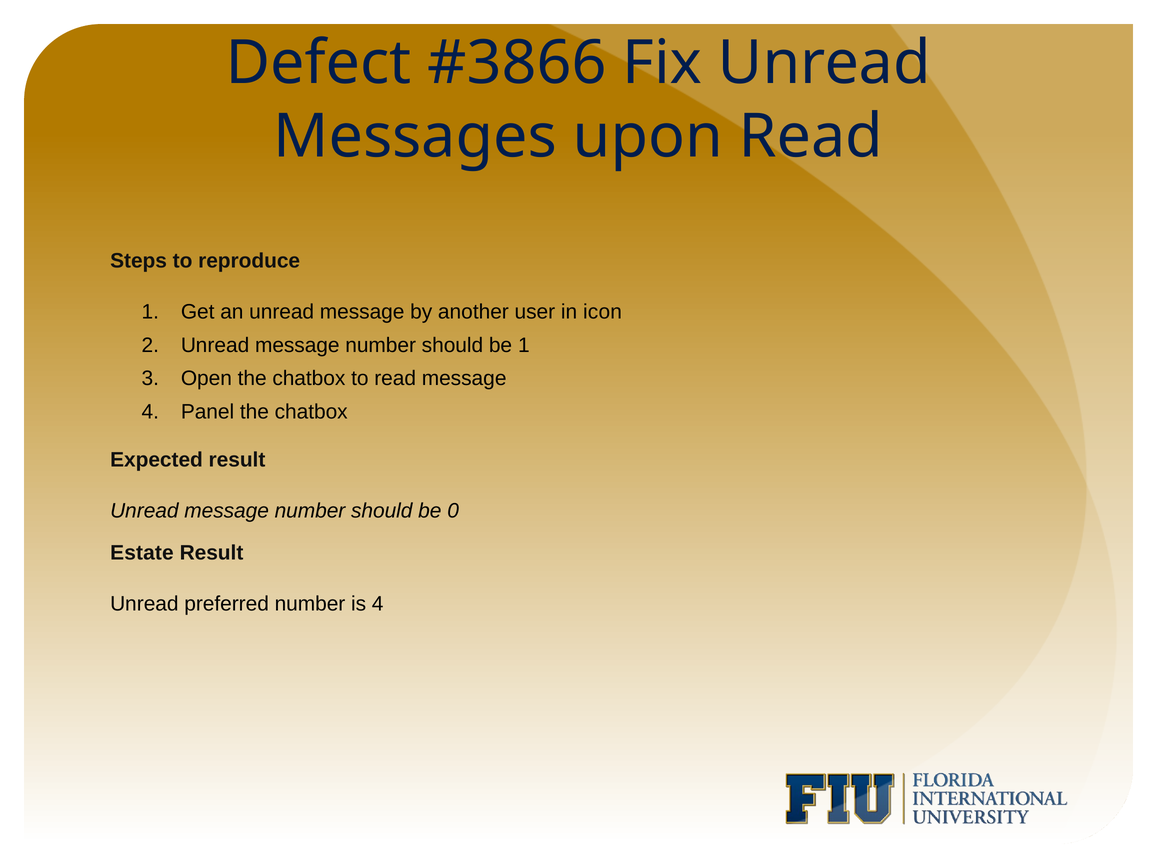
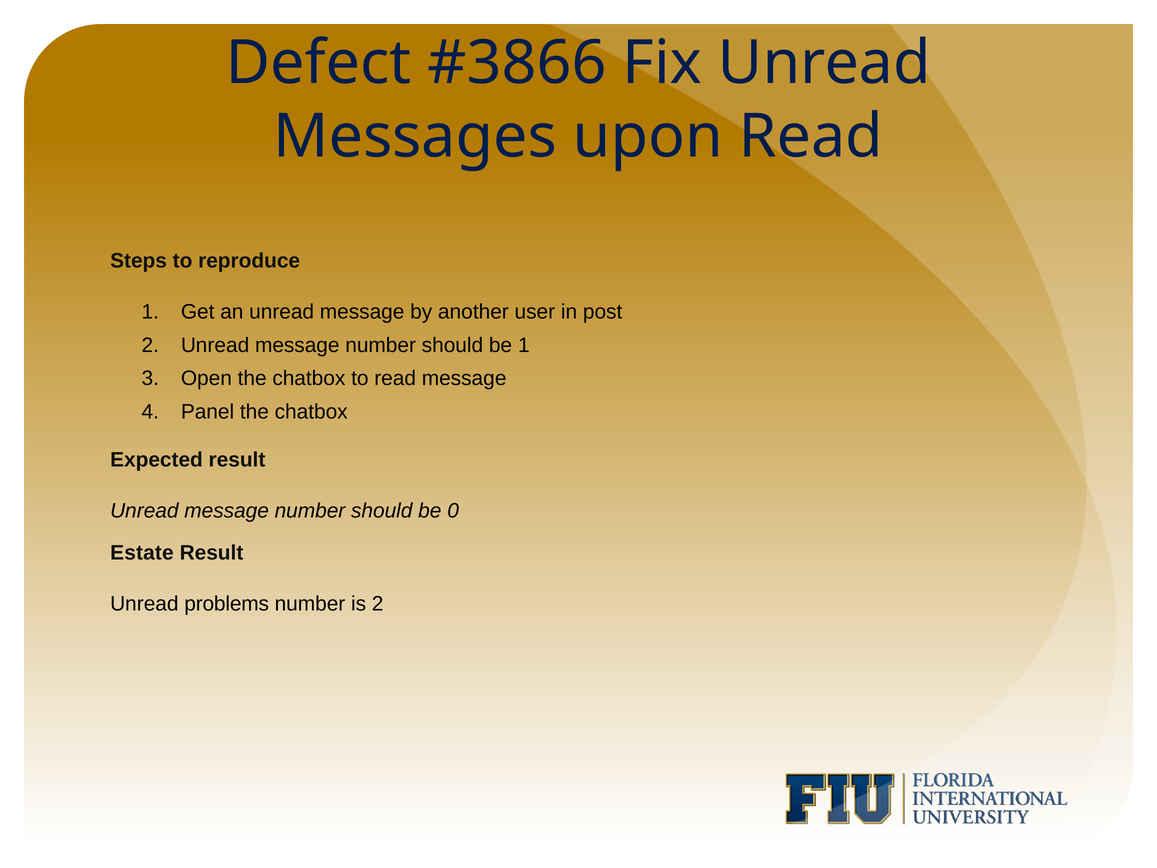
icon: icon -> post (603, 312)
preferred: preferred -> problems (227, 604)
is 4: 4 -> 2 (378, 604)
